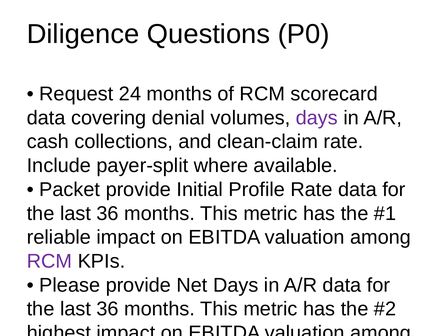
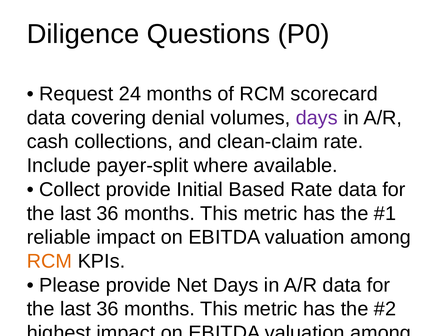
Packet: Packet -> Collect (70, 190)
Profile: Profile -> Based (257, 190)
RCM colour: purple -> orange (49, 261)
